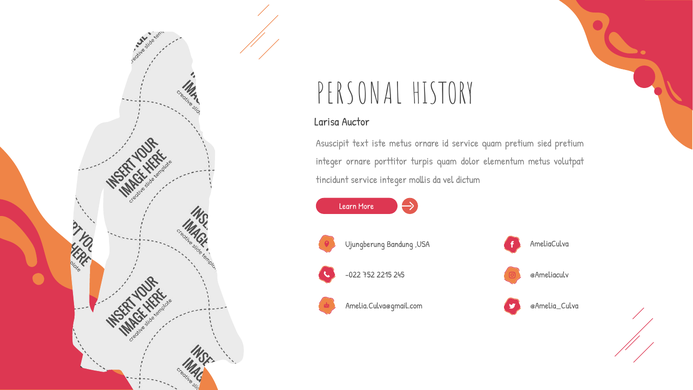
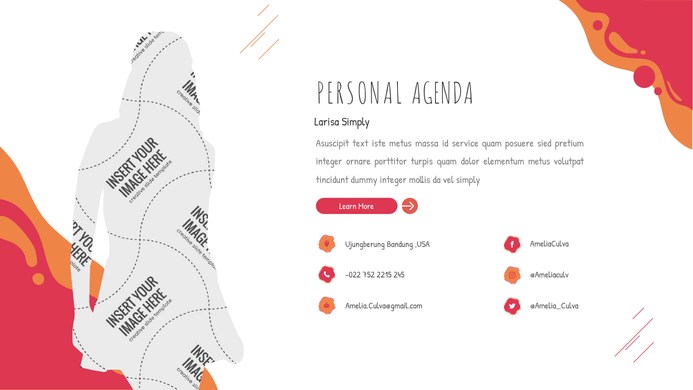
HISTORY: HISTORY -> AGENDA (443, 94)
Larisa Auctor: Auctor -> Simply (356, 122)
metus ornare: ornare -> massa (427, 143)
quam pretium: pretium -> posuere (519, 143)
tincidunt service: service -> dummy (364, 180)
vel dictum: dictum -> simply (468, 180)
